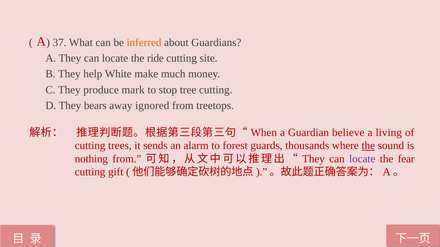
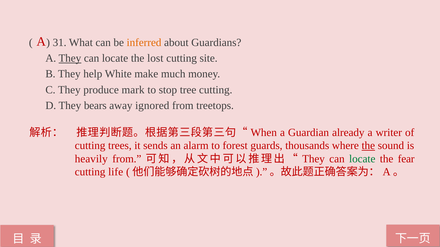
37: 37 -> 31 (60, 43)
They underline: none -> present (70, 58)
ride: ride -> lost (155, 58)
believe: believe -> already (348, 133)
living: living -> writer (389, 133)
nothing: nothing -> heavily (91, 159)
locate colour: purple -> green (362, 159)
gift: gift -> life (116, 172)
